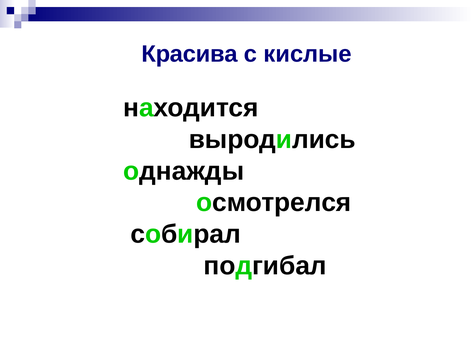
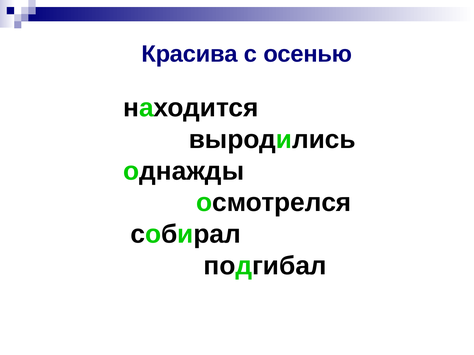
кислые: кислые -> осенью (308, 54)
